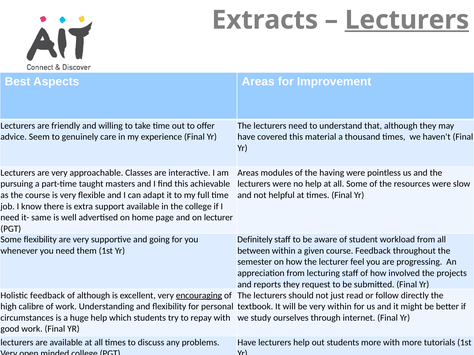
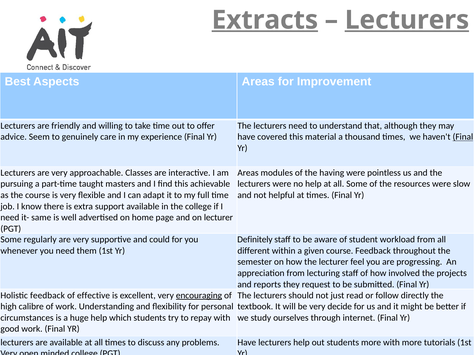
Extracts underline: none -> present (265, 20)
Final underline: none -> present (463, 137)
Some flexibility: flexibility -> regularly (40, 240)
going: going -> could (160, 240)
between: between -> different (254, 251)
of although: although -> effective (94, 296)
very within: within -> decide (340, 307)
